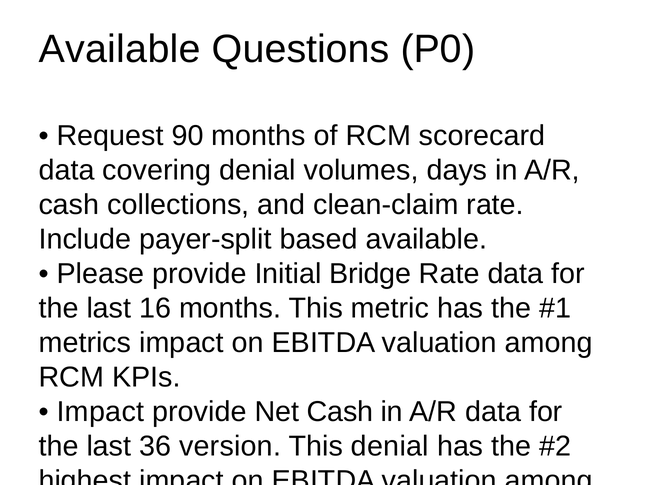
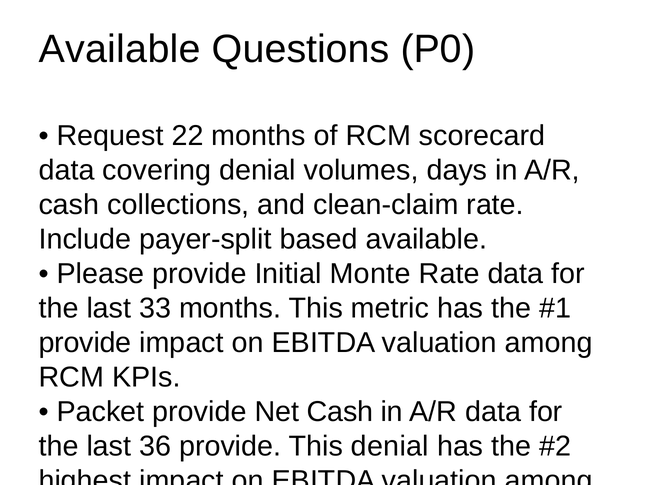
90: 90 -> 22 (188, 135)
Bridge: Bridge -> Monte (370, 273)
16: 16 -> 33 (155, 308)
metrics: metrics -> provide (85, 342)
Impact: Impact -> Packet (101, 411)
36 version: version -> provide (230, 446)
